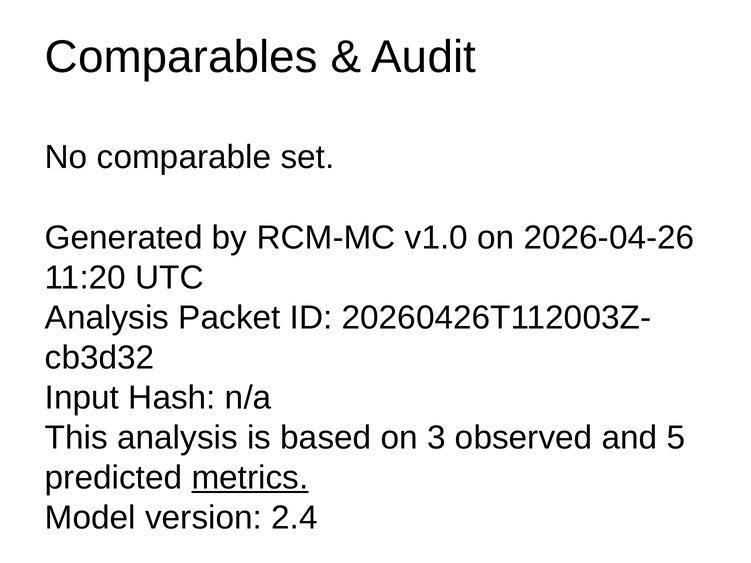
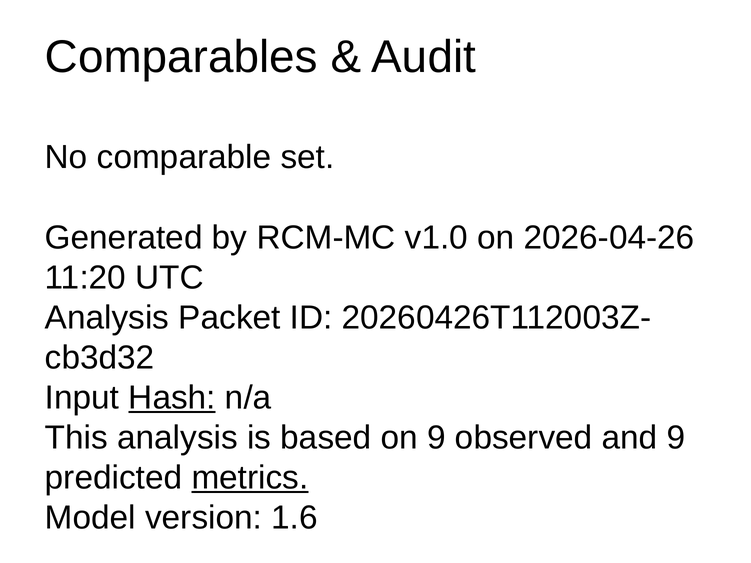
Hash underline: none -> present (172, 398)
on 3: 3 -> 9 (436, 438)
and 5: 5 -> 9 (676, 438)
2.4: 2.4 -> 1.6 (295, 518)
